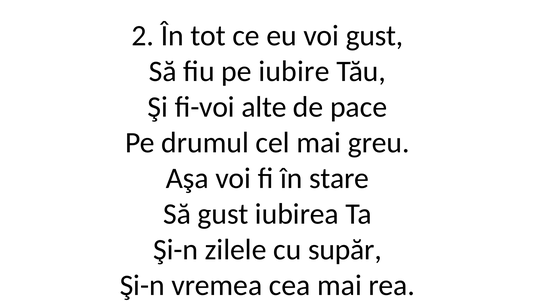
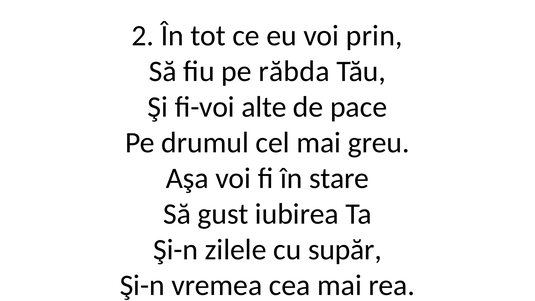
voi gust: gust -> prin (374, 36)
iubire: iubire -> răbda (294, 71)
